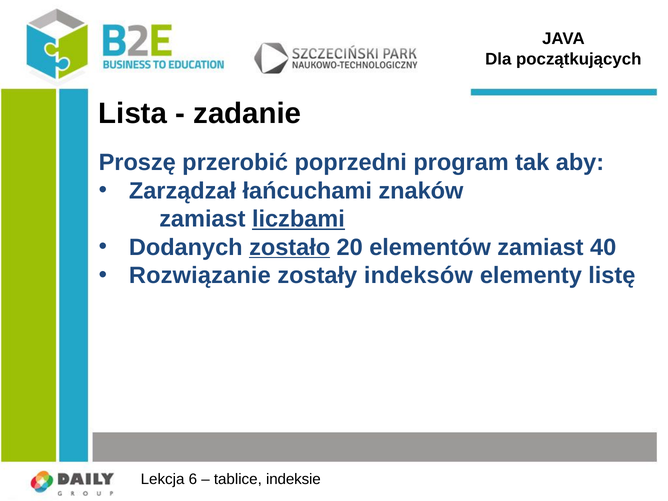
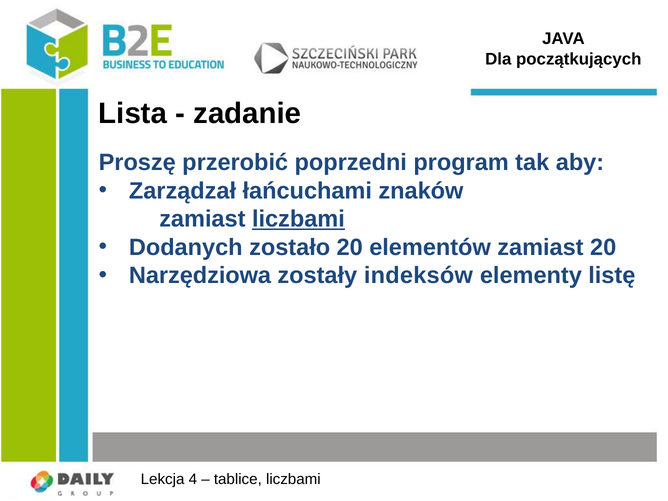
zostało underline: present -> none (290, 247)
zamiast 40: 40 -> 20 (603, 247)
Rozwiązanie: Rozwiązanie -> Narzędziowa (200, 276)
6: 6 -> 4 (193, 479)
tablice indeksie: indeksie -> liczbami (293, 479)
